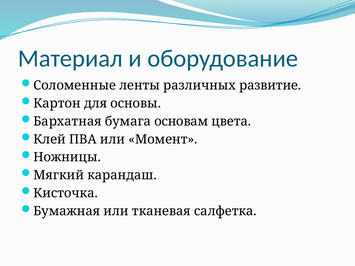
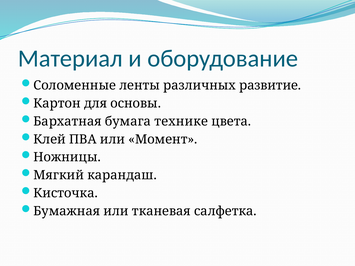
основам: основам -> технике (181, 121)
